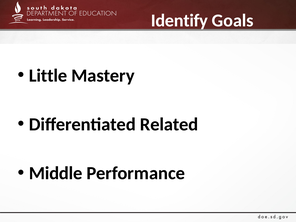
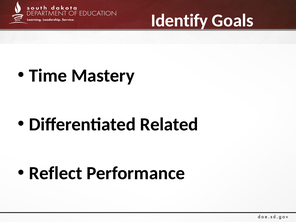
Little: Little -> Time (48, 76)
Middle: Middle -> Reflect (56, 173)
